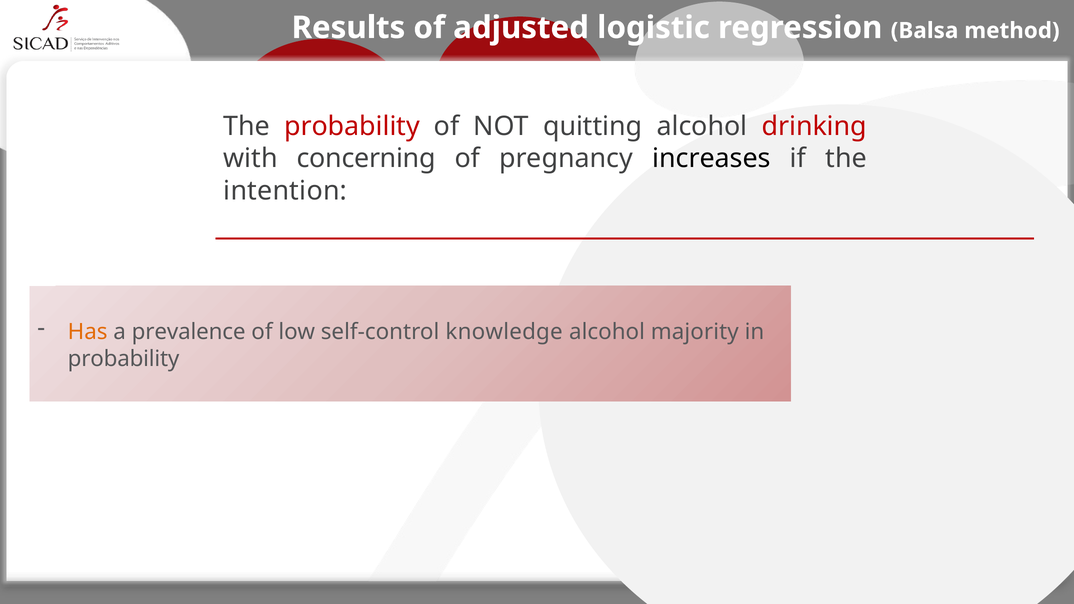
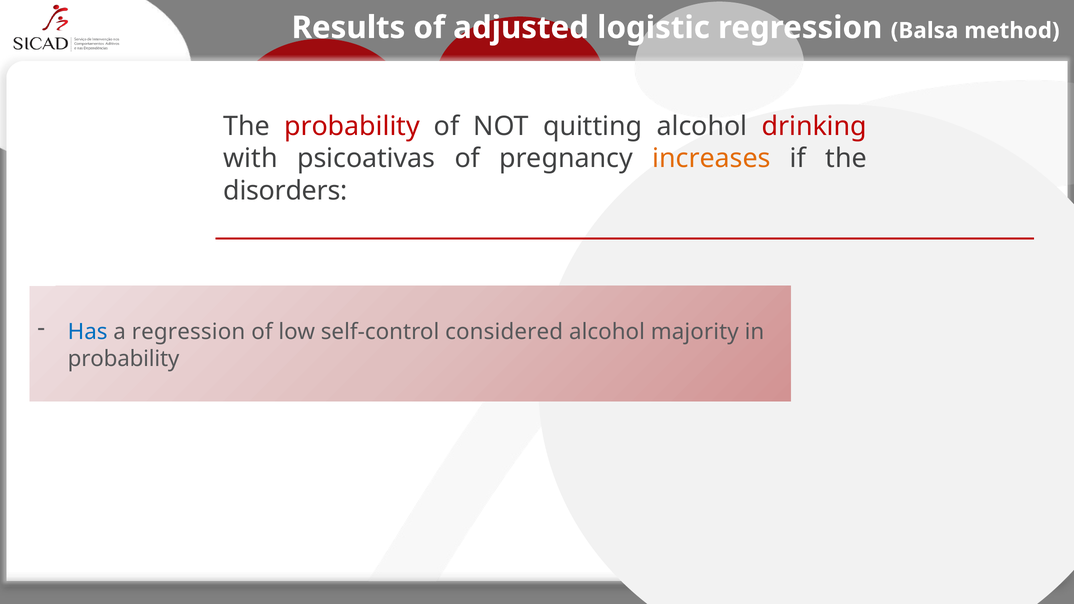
concerning: concerning -> psicoativas (366, 159)
increases colour: black -> orange (711, 159)
intention: intention -> disorders (285, 191)
Has colour: orange -> blue (88, 332)
a prevalence: prevalence -> regression (189, 332)
knowledge: knowledge -> considered (504, 332)
